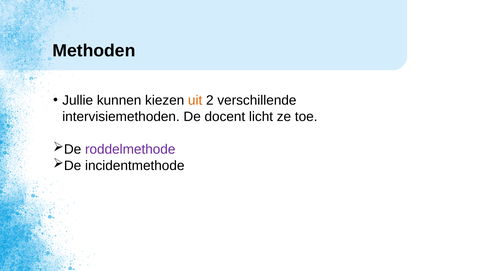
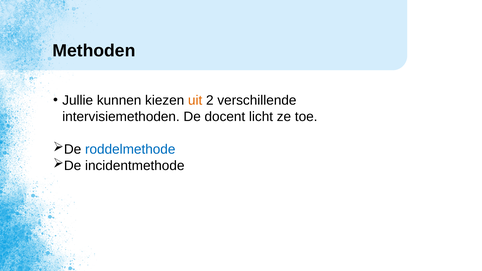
roddelmethode colour: purple -> blue (130, 149)
